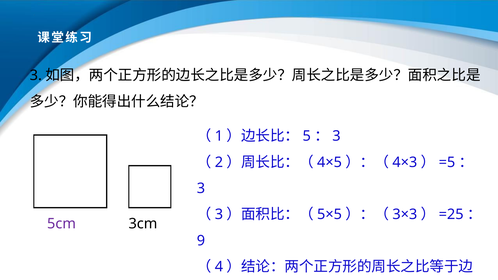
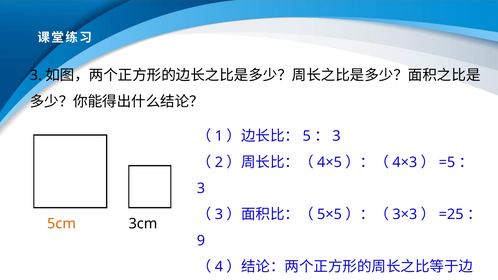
5cm colour: purple -> orange (61, 224)
